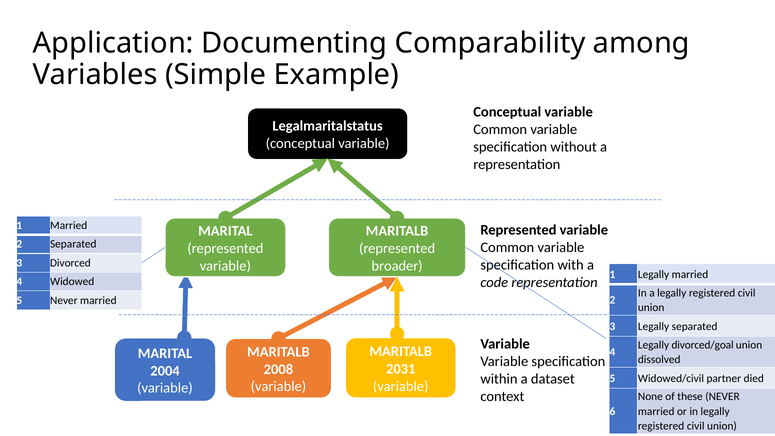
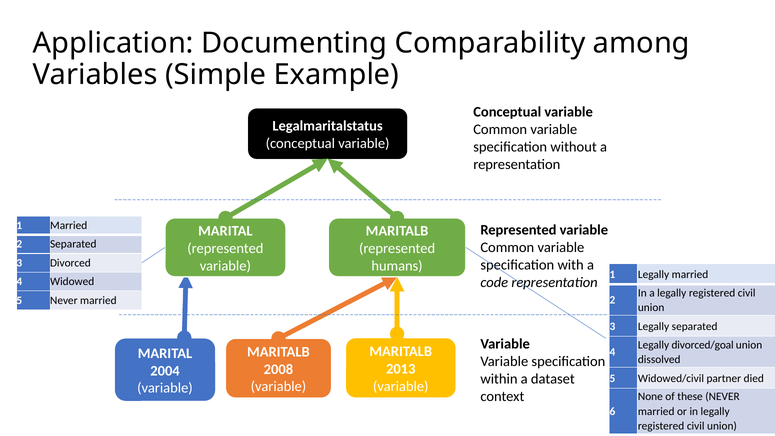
broader: broader -> humans (397, 266)
2031: 2031 -> 2013 (401, 369)
